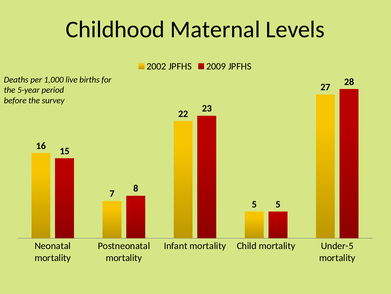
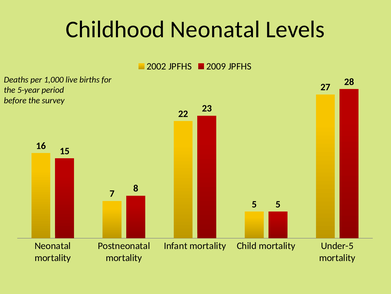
Childhood Maternal: Maternal -> Neonatal (215, 29)
